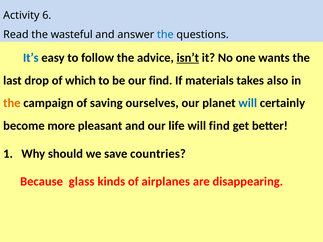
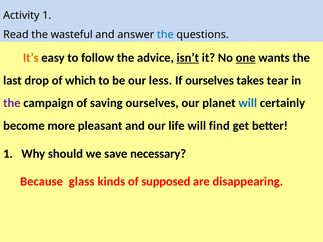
Activity 6: 6 -> 1 (47, 15)
It’s colour: blue -> orange (31, 58)
one underline: none -> present (246, 58)
our find: find -> less (160, 81)
If materials: materials -> ourselves (210, 81)
also: also -> tear (278, 81)
the colour: orange -> purple (12, 103)
countries: countries -> necessary (158, 154)
airplanes: airplanes -> supposed (166, 182)
